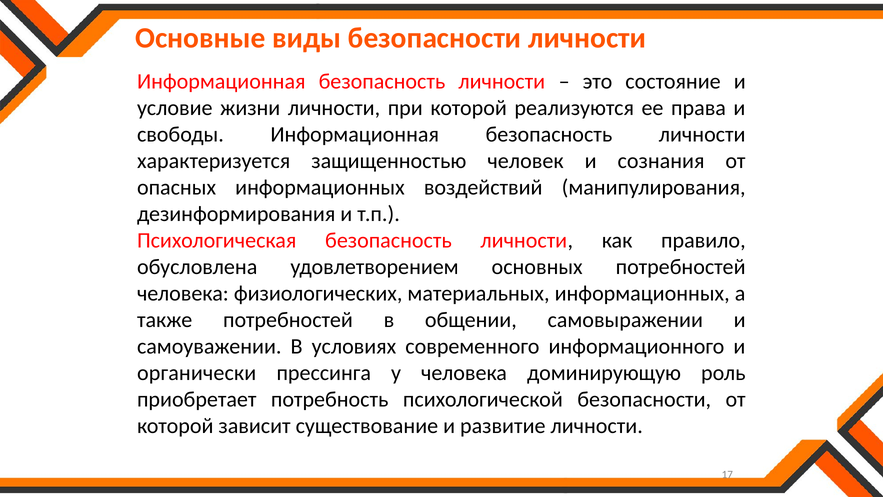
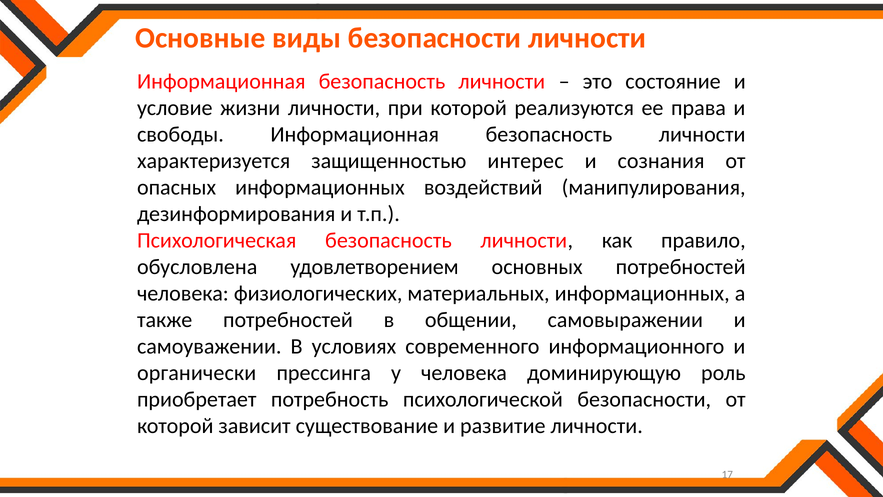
человек: человек -> интерес (525, 161)
